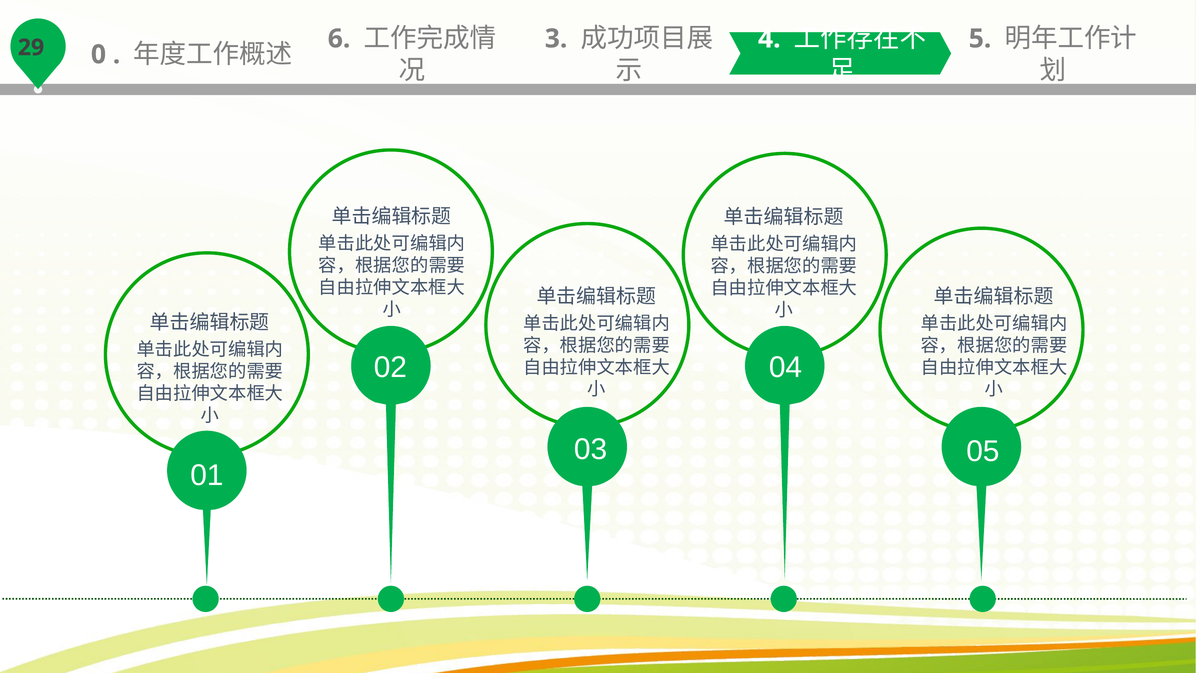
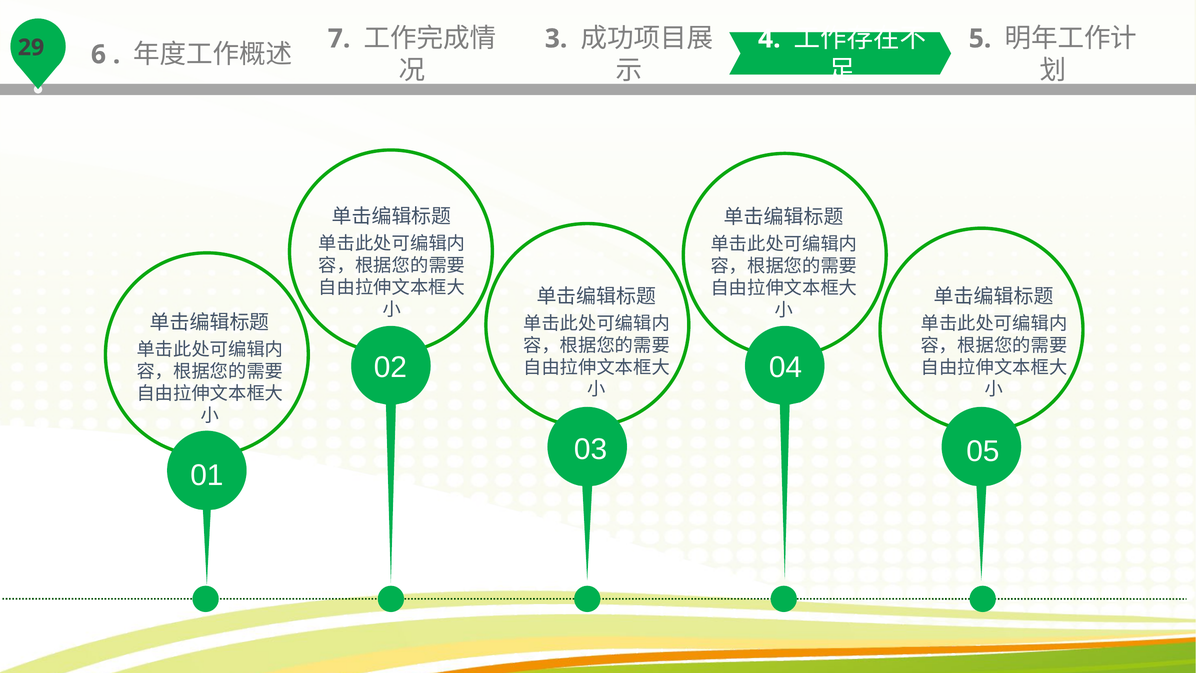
0: 0 -> 6 (98, 55)
6: 6 -> 7 (339, 39)
